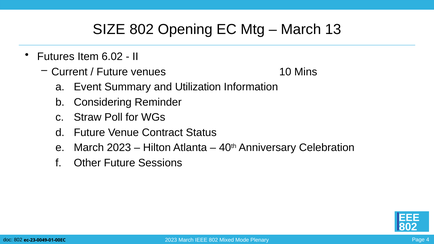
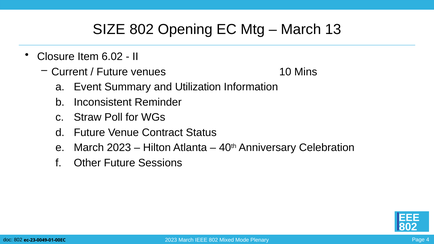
Futures: Futures -> Closure (56, 57)
Considering: Considering -> Inconsistent (103, 102)
